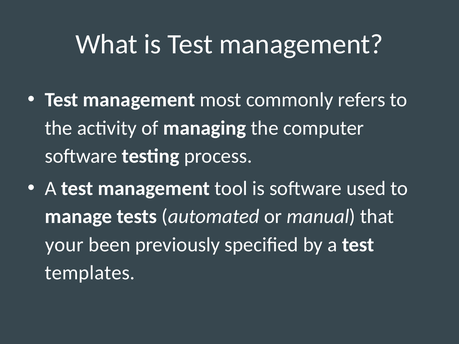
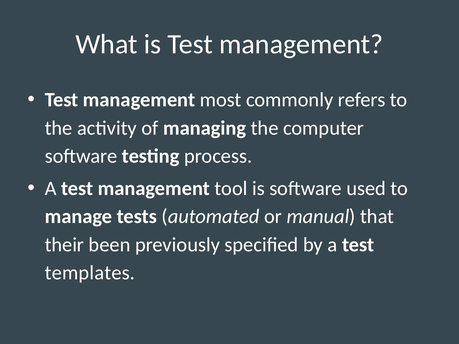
your: your -> their (64, 245)
